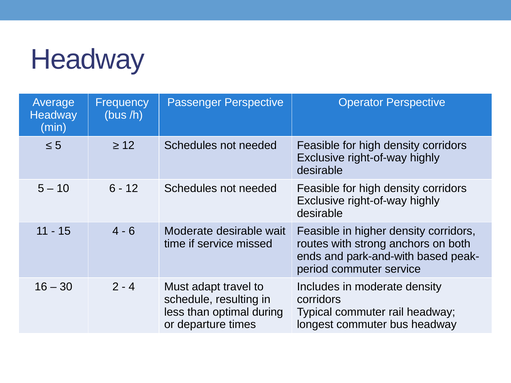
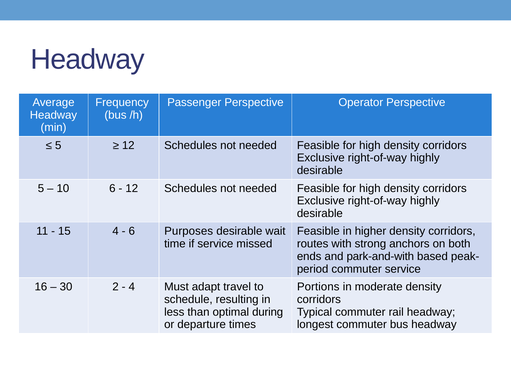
6 Moderate: Moderate -> Purposes (189, 231)
Includes: Includes -> Portions (318, 287)
